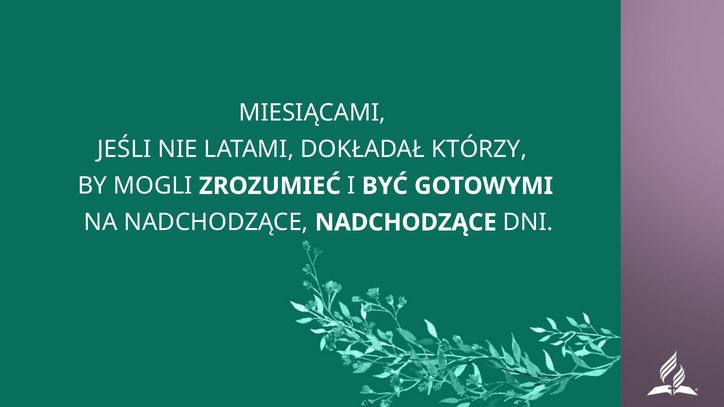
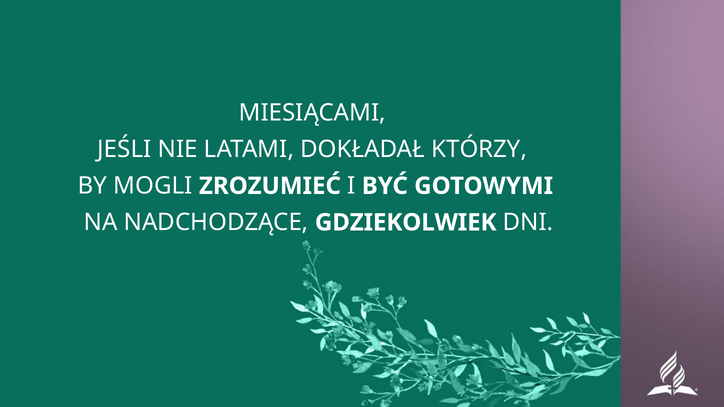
NADCHODZĄCE NADCHODZĄCE: NADCHODZĄCE -> GDZIEKOLWIEK (406, 223)
